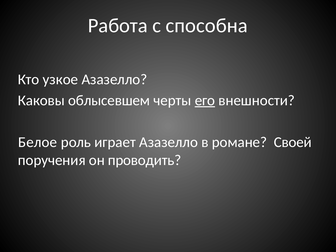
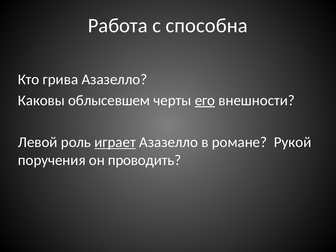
узкое: узкое -> грива (60, 79)
Белое: Белое -> Левой (38, 142)
играет underline: none -> present (115, 142)
Своей: Своей -> Рукой (293, 142)
